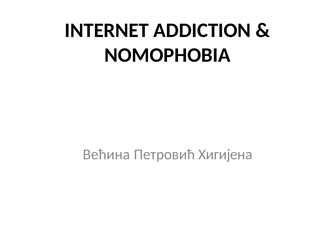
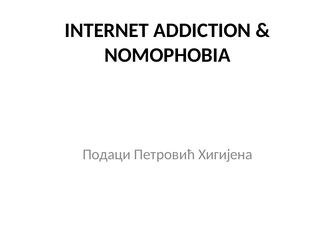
Већина: Већина -> Подаци (107, 154)
